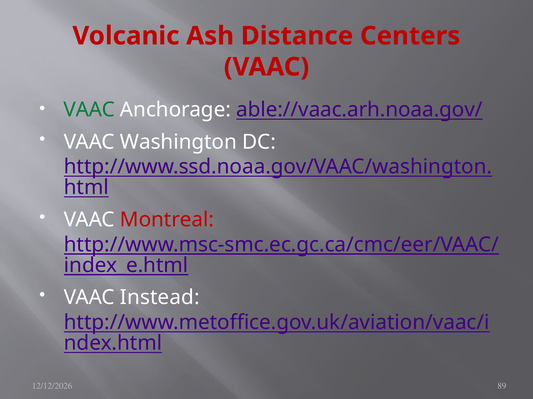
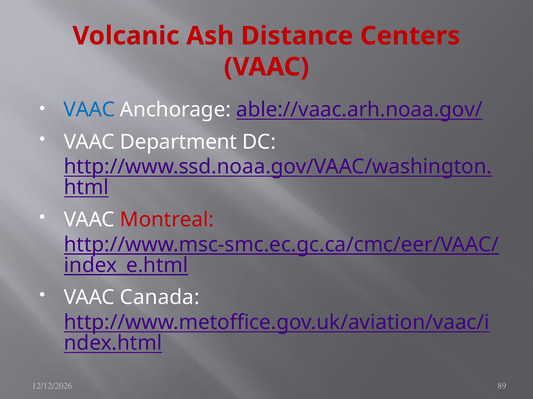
VAAC colour: green -> blue (89, 110)
Washington: Washington -> Department (178, 142)
Instead: Instead -> Canada (160, 298)
